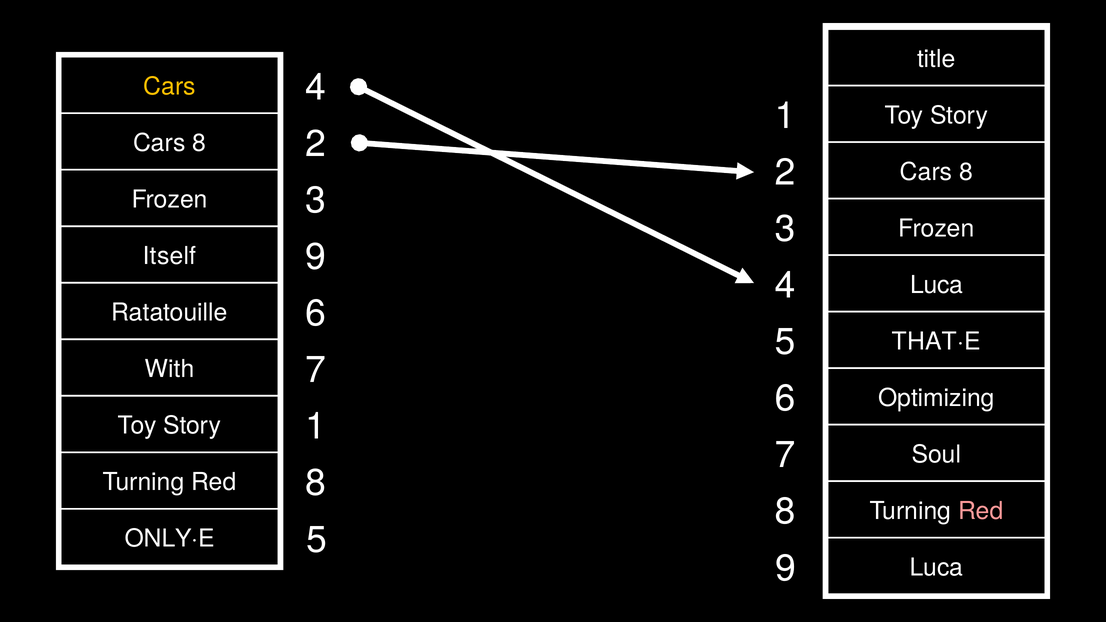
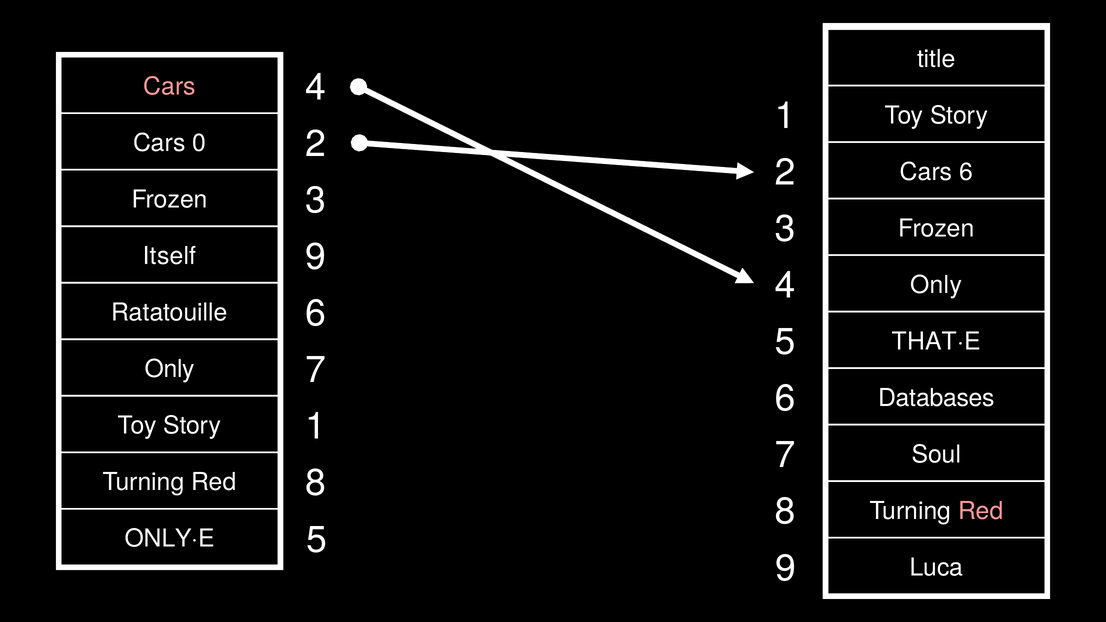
Cars colour: yellow -> pink (170, 87)
8: 8 -> 0 (199, 143)
8: 8 -> 6 (966, 172)
Luca: Luca -> Only (936, 285)
With: With -> Only (170, 369)
Optimizing: Optimizing -> Databases (936, 398)
